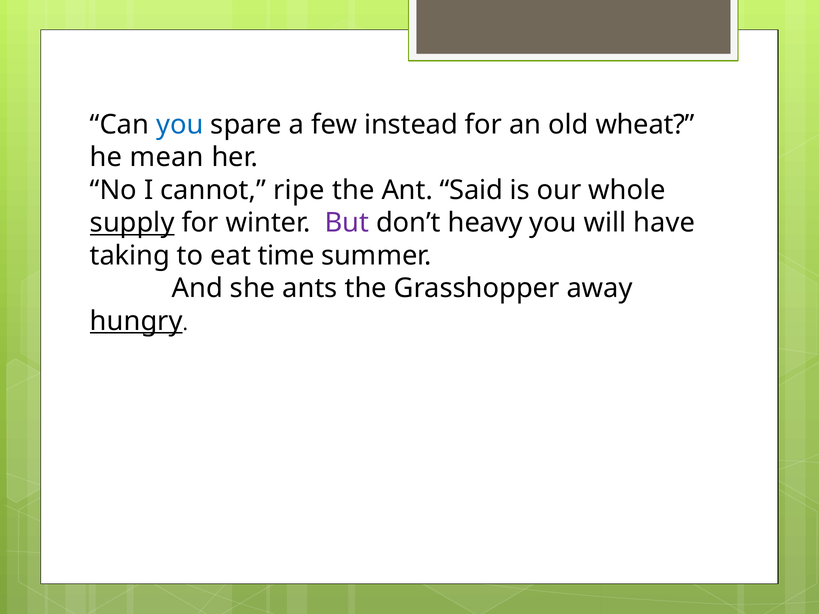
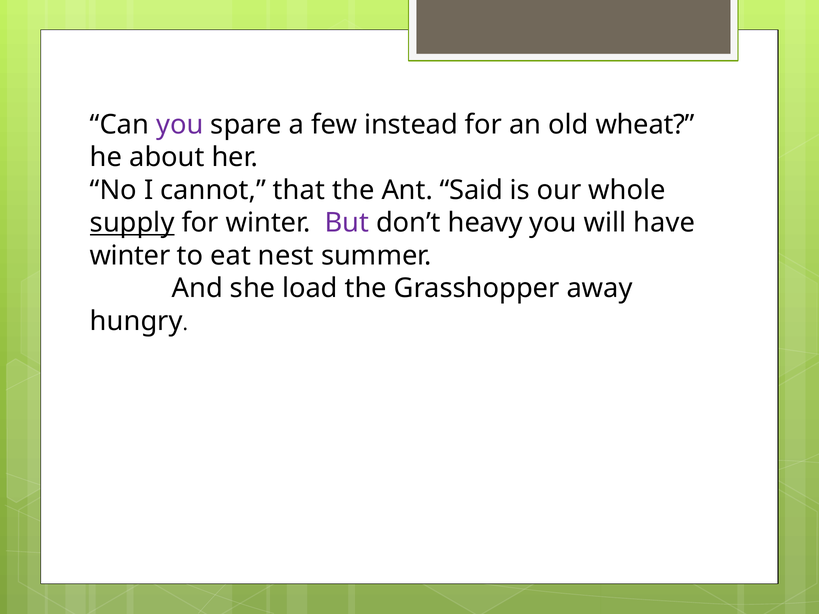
you colour: blue -> purple (180, 125)
mean: mean -> about (167, 157)
ripe: ripe -> that (299, 190)
taking: taking -> winter (130, 256)
time: time -> nest (286, 256)
ants: ants -> load (310, 288)
hungry underline: present -> none (136, 321)
